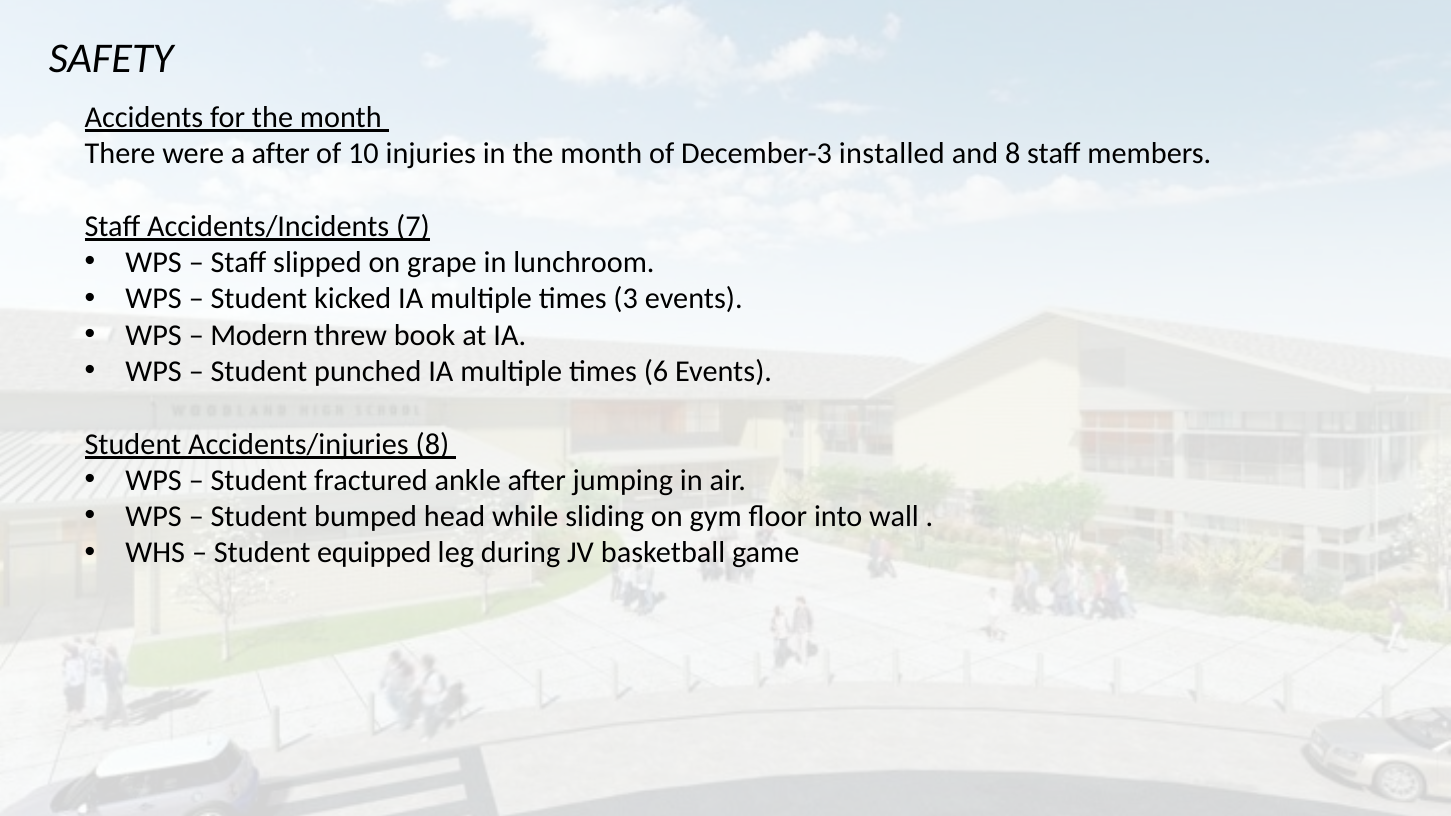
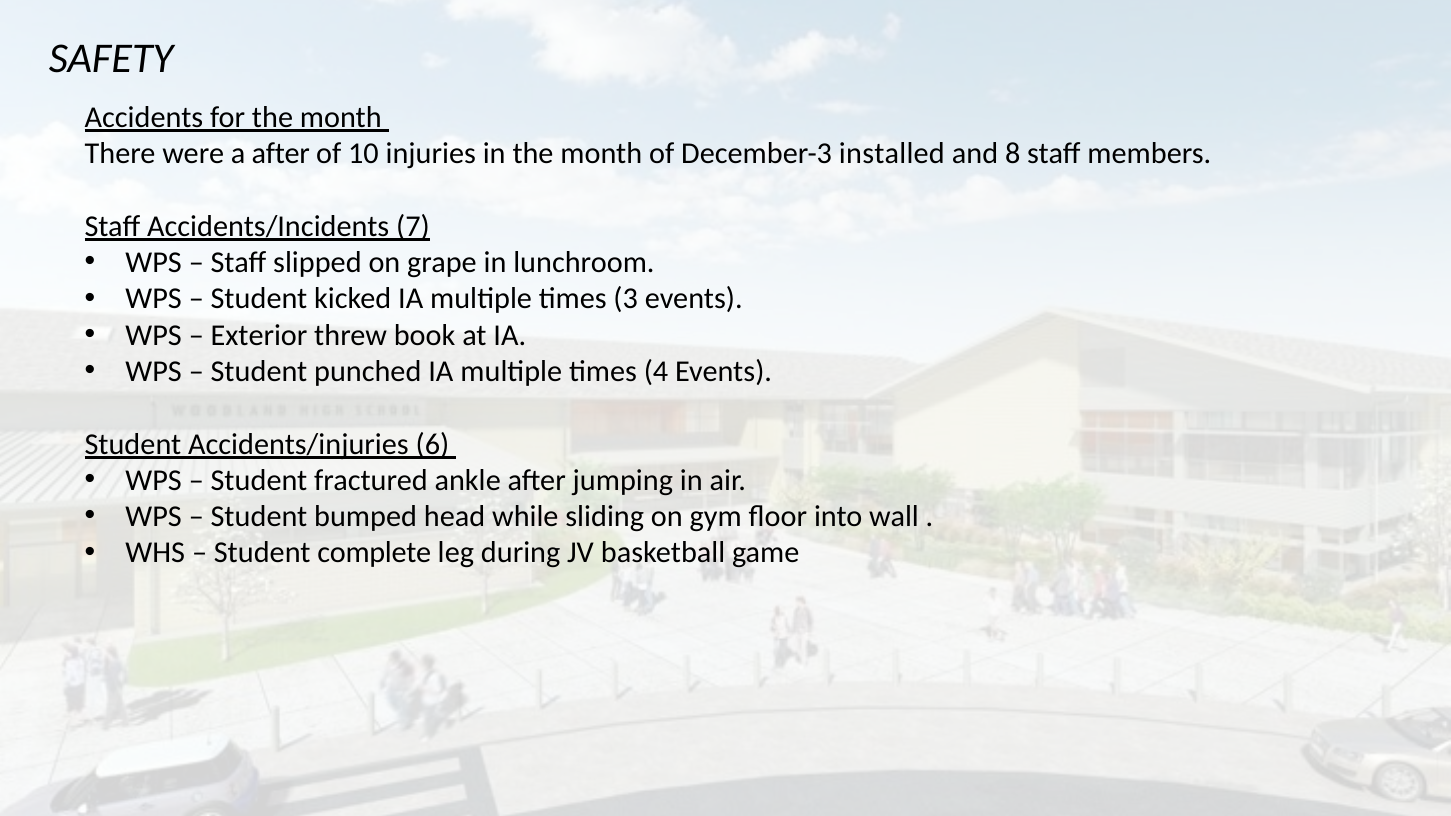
Modern: Modern -> Exterior (259, 335)
6: 6 -> 4 (656, 372)
Accidents/injuries 8: 8 -> 6 (432, 444)
equipped: equipped -> complete (374, 553)
